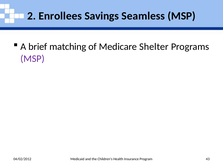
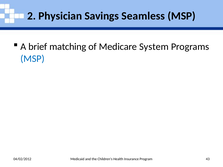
Enrollees: Enrollees -> Physician (60, 16)
Shelter: Shelter -> System (154, 47)
MSP colour: purple -> blue (32, 59)
